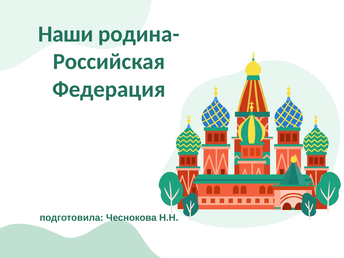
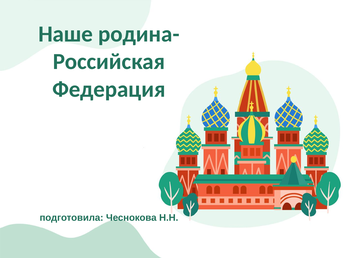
Наши: Наши -> Наше (66, 34)
